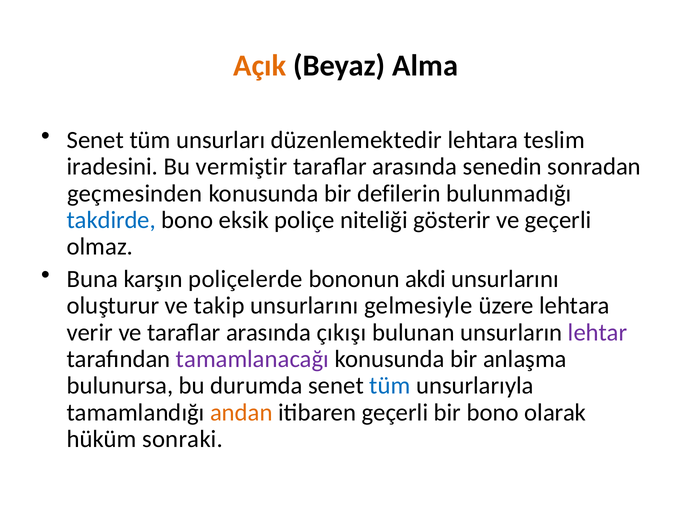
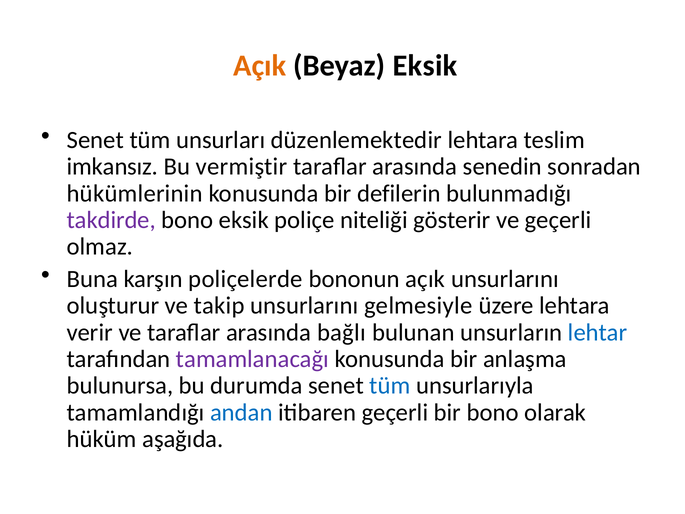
Beyaz Alma: Alma -> Eksik (425, 65)
iradesini: iradesini -> imkansız (113, 167)
geçmesinden: geçmesinden -> hükümlerinin (135, 193)
takdirde colour: blue -> purple (111, 220)
bononun akdi: akdi -> açık (425, 279)
çıkışı: çıkışı -> bağlı (342, 332)
lehtar colour: purple -> blue (598, 332)
andan colour: orange -> blue (241, 412)
sonraki: sonraki -> aşağıda (183, 439)
